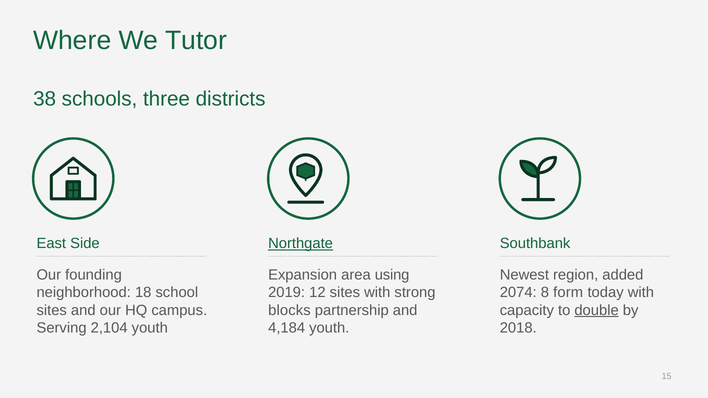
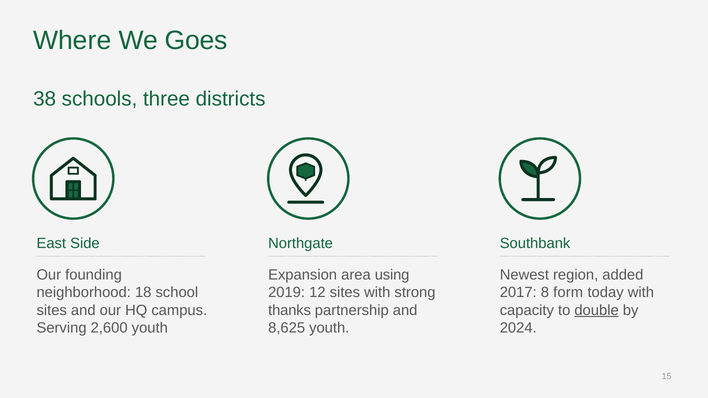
Tutor: Tutor -> Goes (196, 40)
Northgate underline: present -> none (301, 244)
2074: 2074 -> 2017 (518, 293)
blocks: blocks -> thanks (290, 311)
2,104: 2,104 -> 2,600 (109, 328)
4,184: 4,184 -> 8,625 (287, 328)
2018: 2018 -> 2024 (518, 328)
